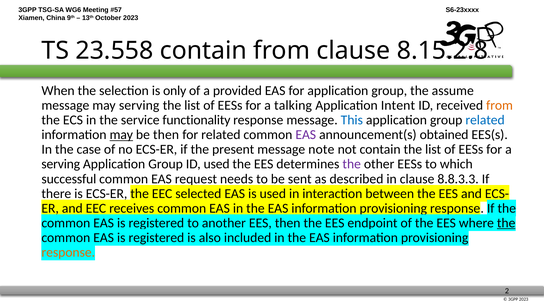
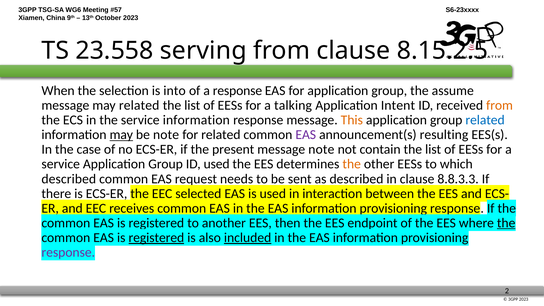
23.558 contain: contain -> serving (203, 51)
8.15.2.8: 8.15.2.8 -> 8.15.2.5 (442, 51)
only: only -> into (175, 91)
a provided: provided -> response (237, 91)
may serving: serving -> related (139, 105)
service functionality: functionality -> information (196, 120)
This colour: blue -> orange (352, 120)
be then: then -> note (166, 135)
obtained: obtained -> resulting (444, 135)
serving: serving -> service (61, 164)
the colour: purple -> orange (352, 164)
successful: successful -> described (69, 179)
registered underline: none -> present (156, 238)
included underline: none -> present (248, 238)
response colour: orange -> purple (68, 252)
